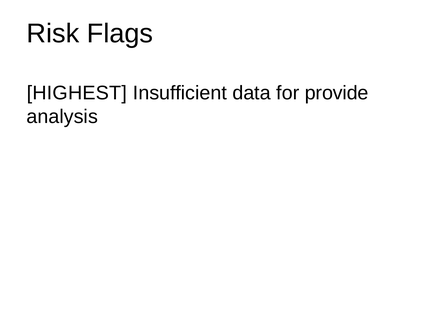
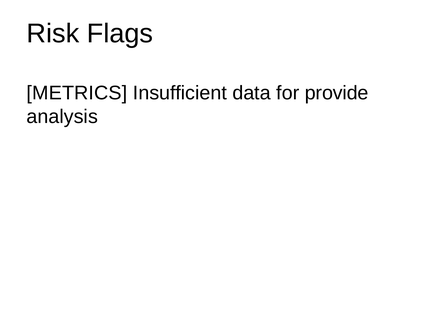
HIGHEST: HIGHEST -> METRICS (77, 93)
